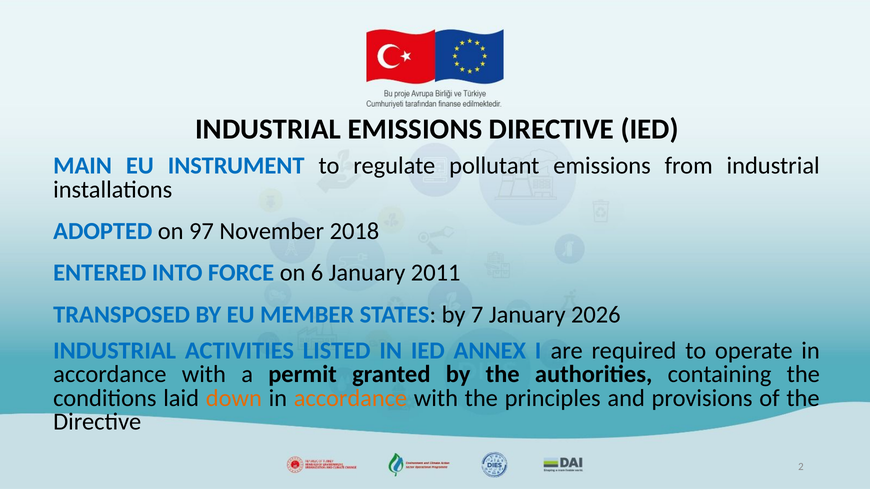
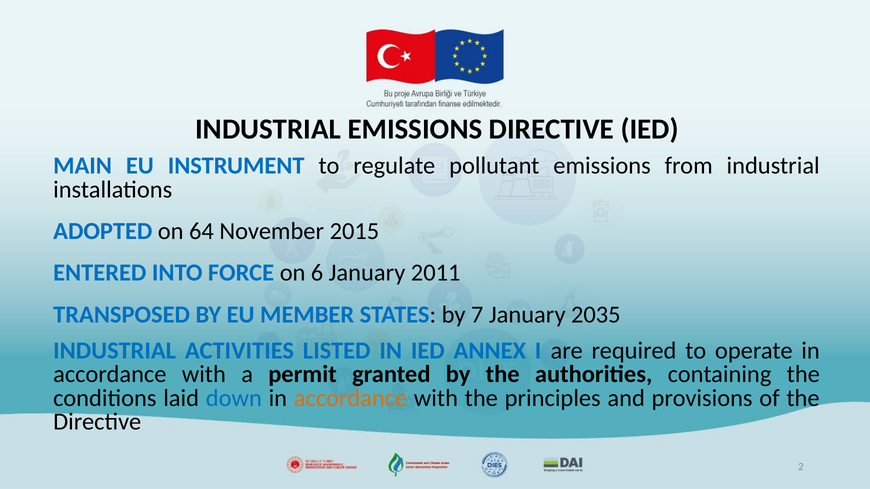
97: 97 -> 64 (201, 231)
2018: 2018 -> 2015 (354, 231)
2026: 2026 -> 2035 (596, 315)
down colour: orange -> blue (234, 398)
